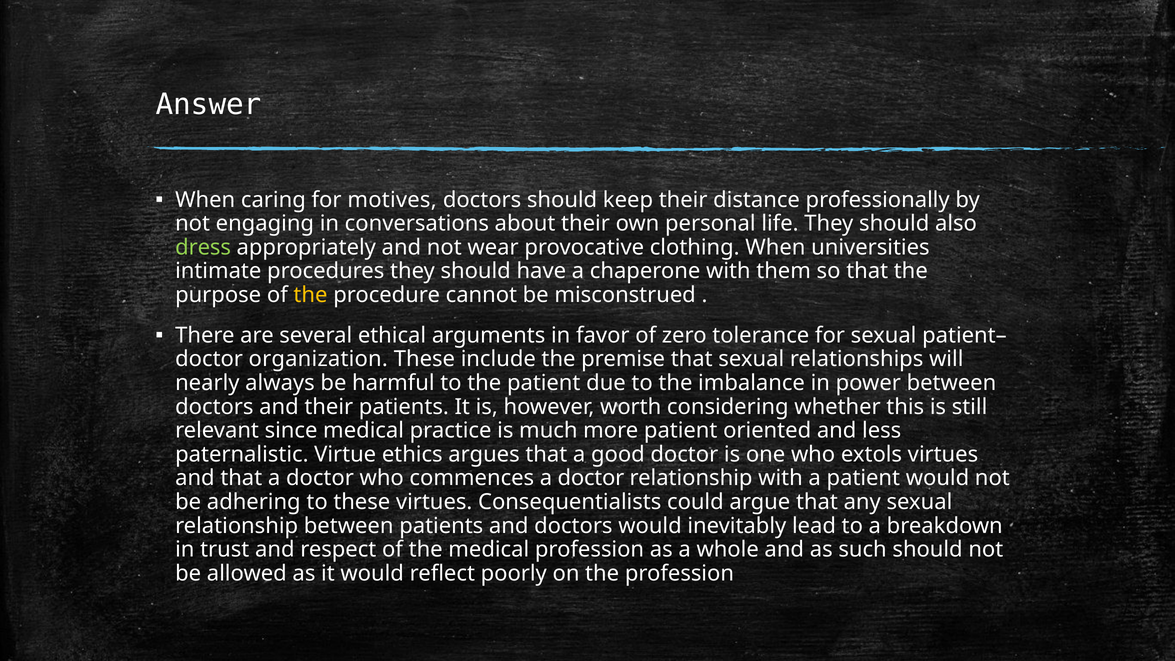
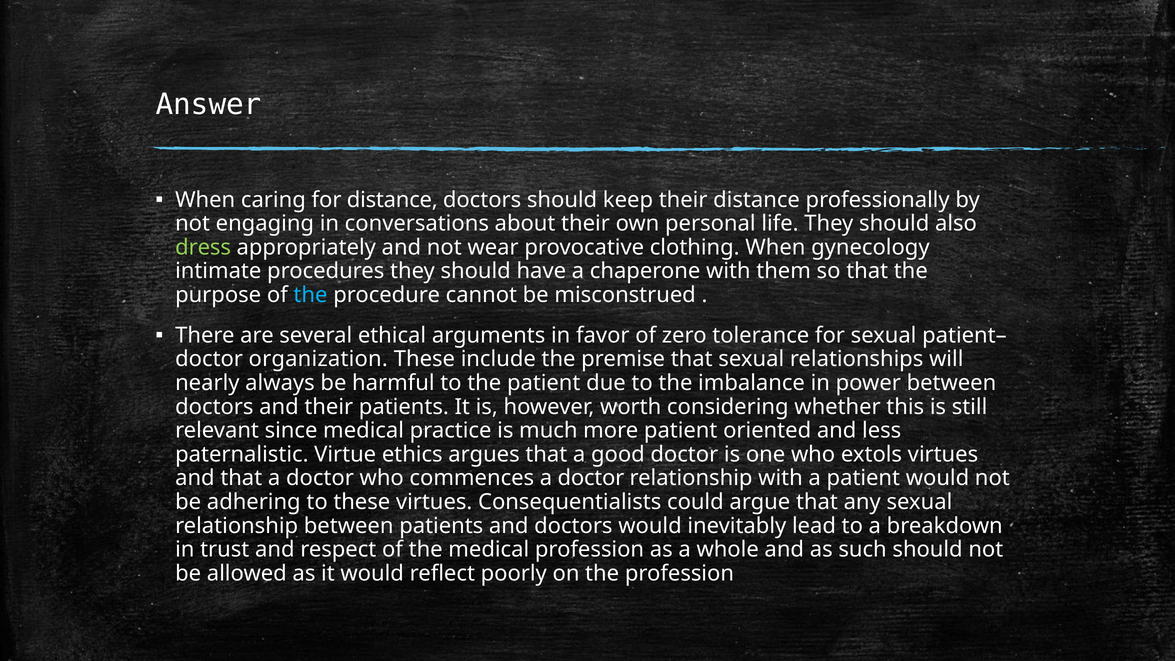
for motives: motives -> distance (392, 200)
universities: universities -> gynecology (870, 247)
the colour: yellow -> light blue (310, 295)
